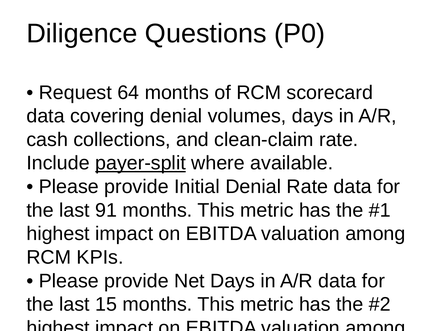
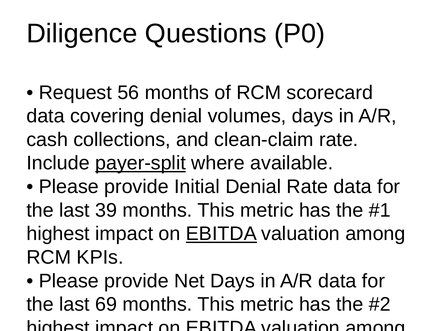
64: 64 -> 56 (128, 93)
91: 91 -> 39 (106, 211)
EBITDA underline: none -> present (221, 234)
15: 15 -> 69 (106, 305)
